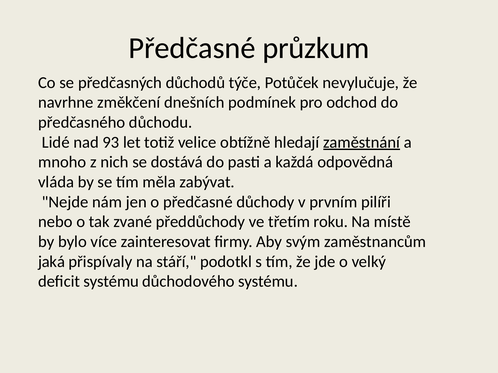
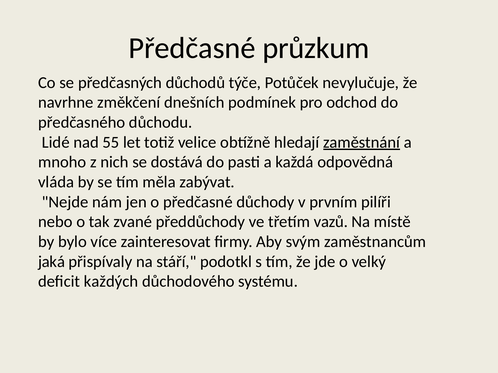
93: 93 -> 55 (111, 142)
roku: roku -> vazů (331, 222)
deficit systému: systému -> každých (111, 282)
